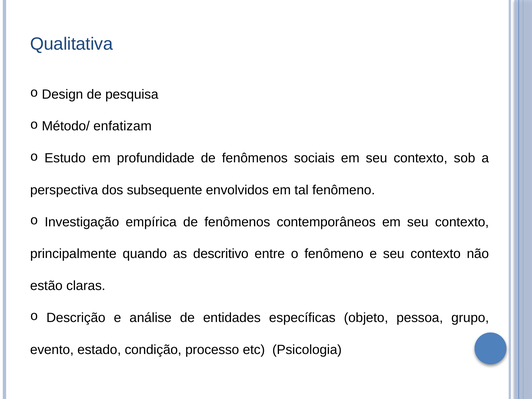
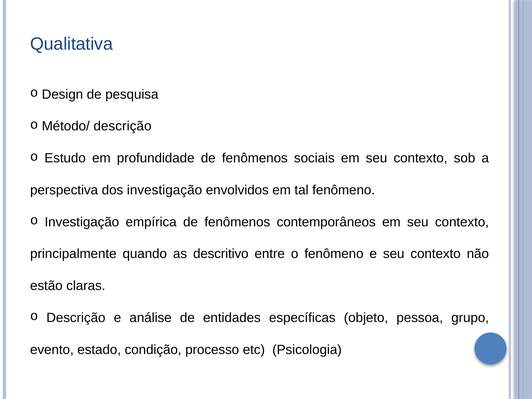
Método/ enfatizam: enfatizam -> descrição (123, 126)
dos subsequente: subsequente -> investigação (164, 190)
